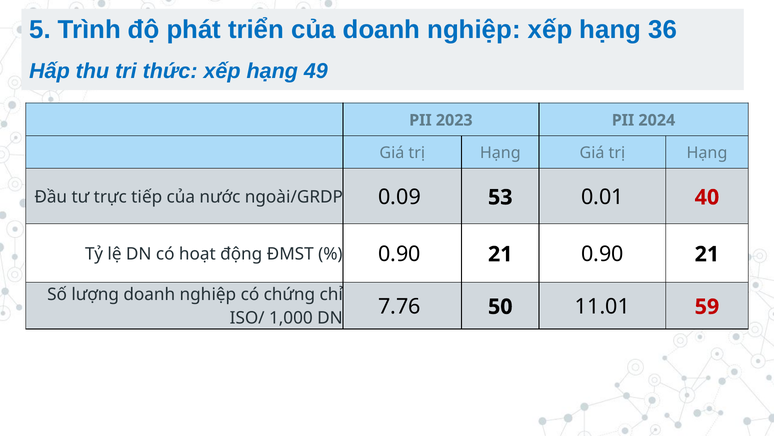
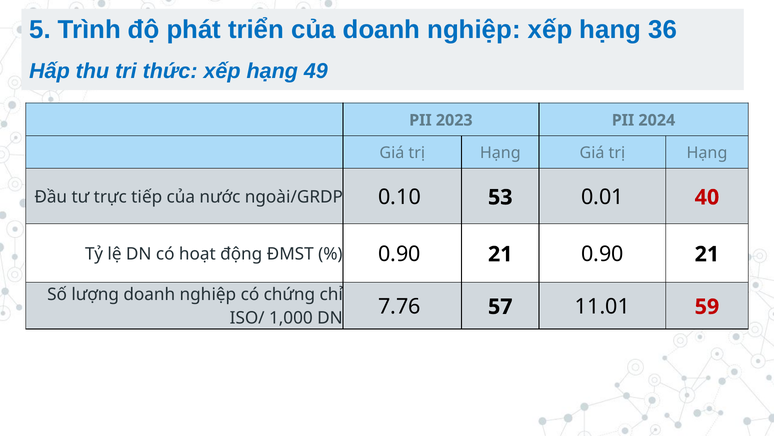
0.09: 0.09 -> 0.10 (399, 197)
50: 50 -> 57 (500, 306)
